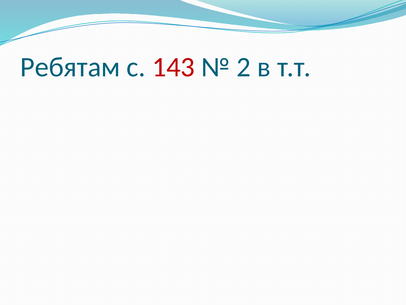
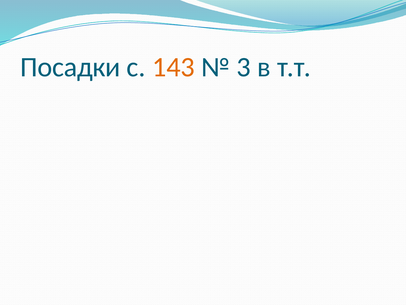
Ребятам: Ребятам -> Посадки (70, 67)
143 colour: red -> orange (173, 67)
2: 2 -> 3 (244, 67)
